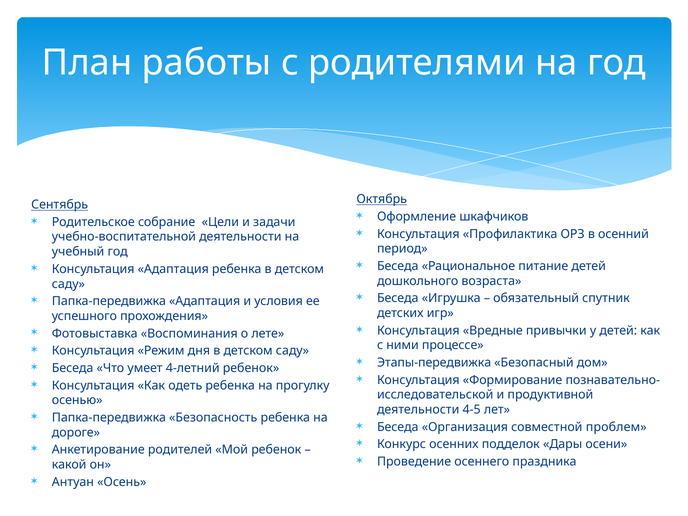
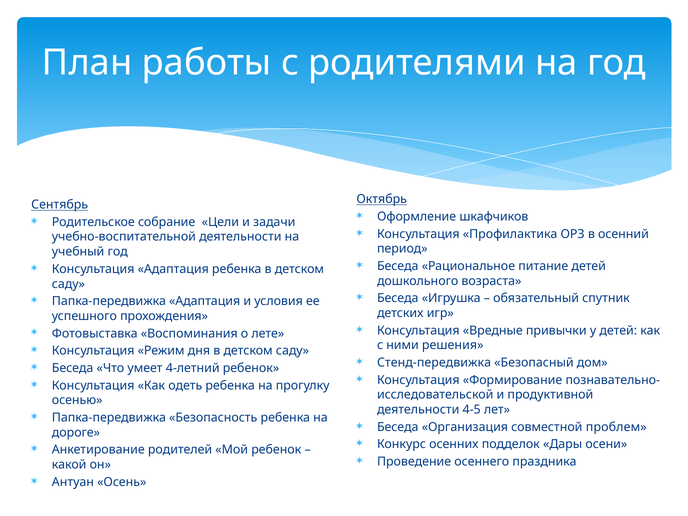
процессе: процессе -> решения (453, 345)
Этапы-передвижка: Этапы-передвижка -> Стенд-передвижка (434, 363)
